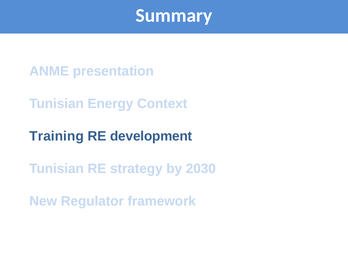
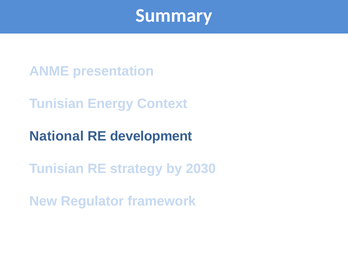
Training: Training -> National (57, 136)
